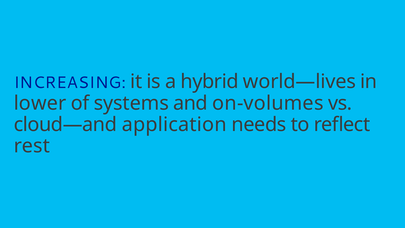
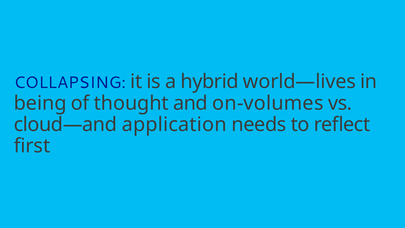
INCREASING: INCREASING -> COLLAPSING (70, 83)
lower: lower -> being (40, 103)
systems: systems -> thought (131, 103)
rest: rest -> first (32, 146)
